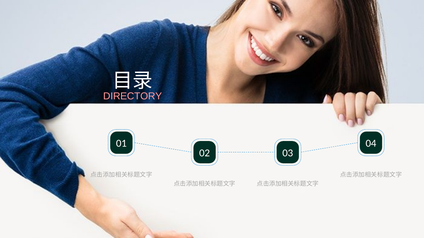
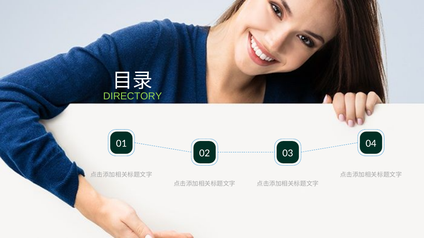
DIRECTORY colour: pink -> light green (133, 96)
